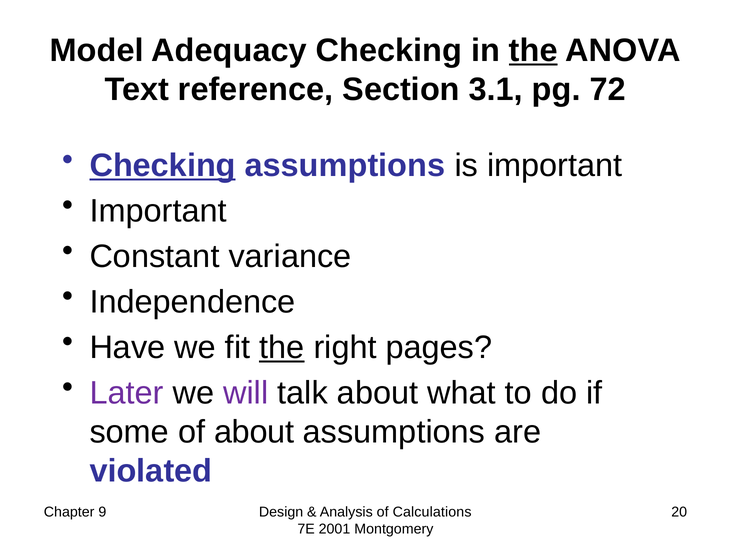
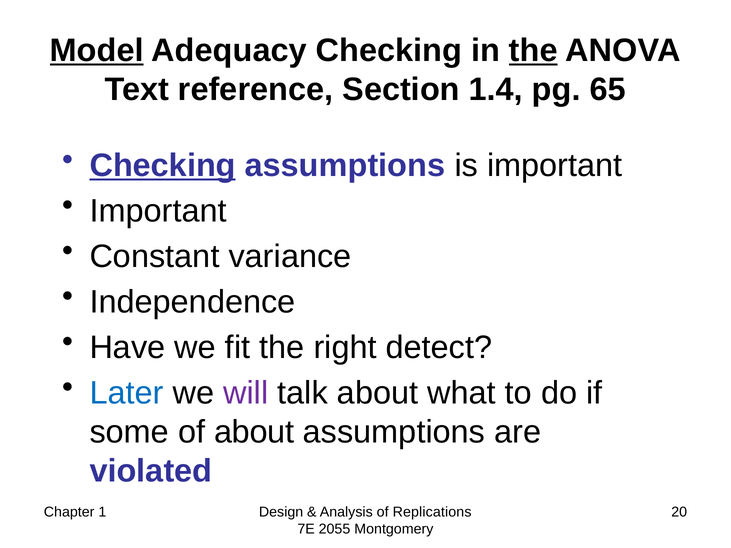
Model underline: none -> present (97, 50)
3.1: 3.1 -> 1.4 (496, 89)
72: 72 -> 65 (608, 89)
the underline: present -> none (282, 348)
pages: pages -> detect (439, 348)
Later colour: purple -> blue (127, 393)
9: 9 -> 1 (102, 512)
Calculations: Calculations -> Replications (432, 512)
2001: 2001 -> 2055 (334, 530)
